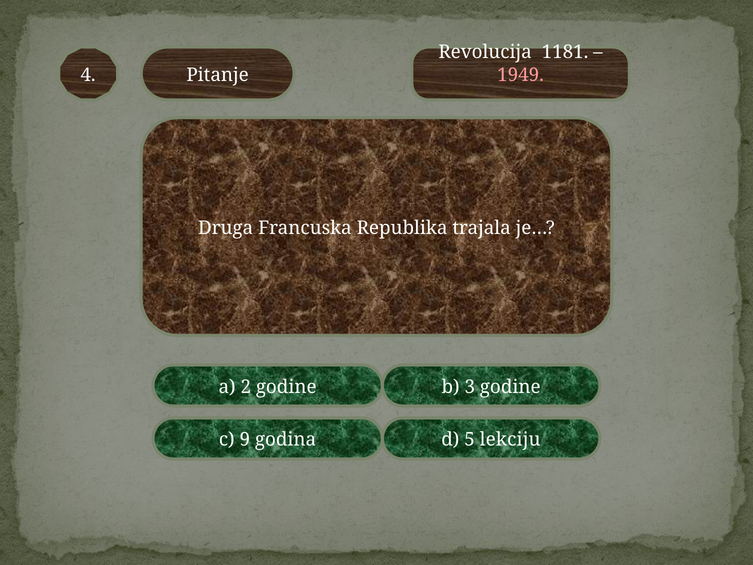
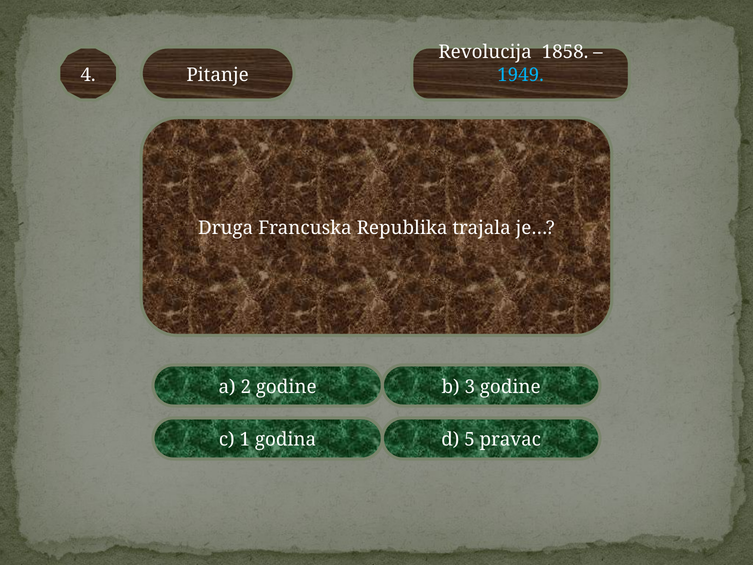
1181: 1181 -> 1858 (565, 52)
1949 colour: pink -> light blue (521, 75)
9: 9 -> 1 (245, 440)
lekciju: lekciju -> pravac (510, 440)
